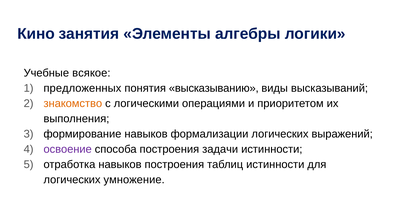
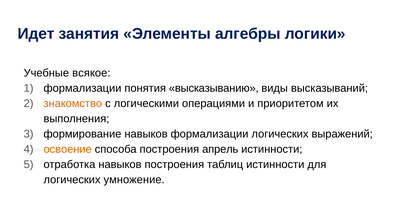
Кино: Кино -> Идет (36, 34)
предложенных: предложенных -> формализации (82, 88)
освоение colour: purple -> orange (68, 149)
задачи: задачи -> апрель (220, 149)
